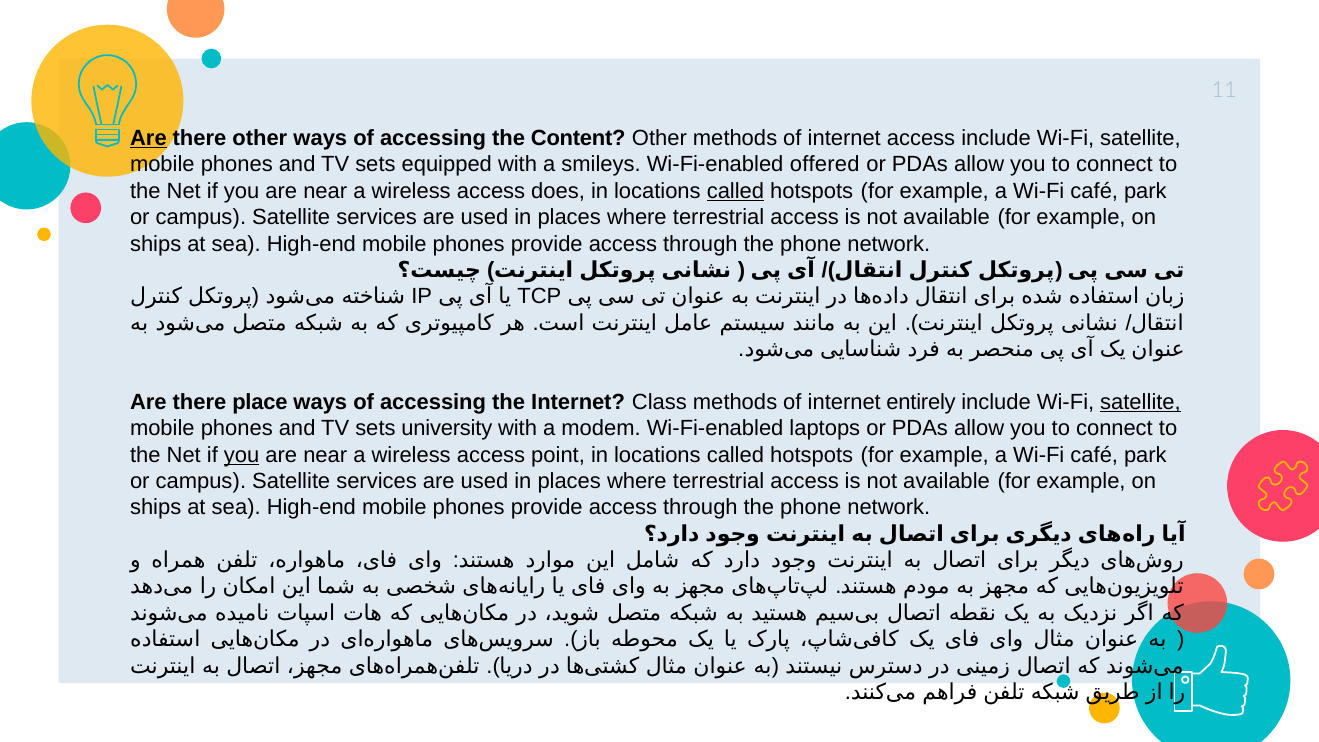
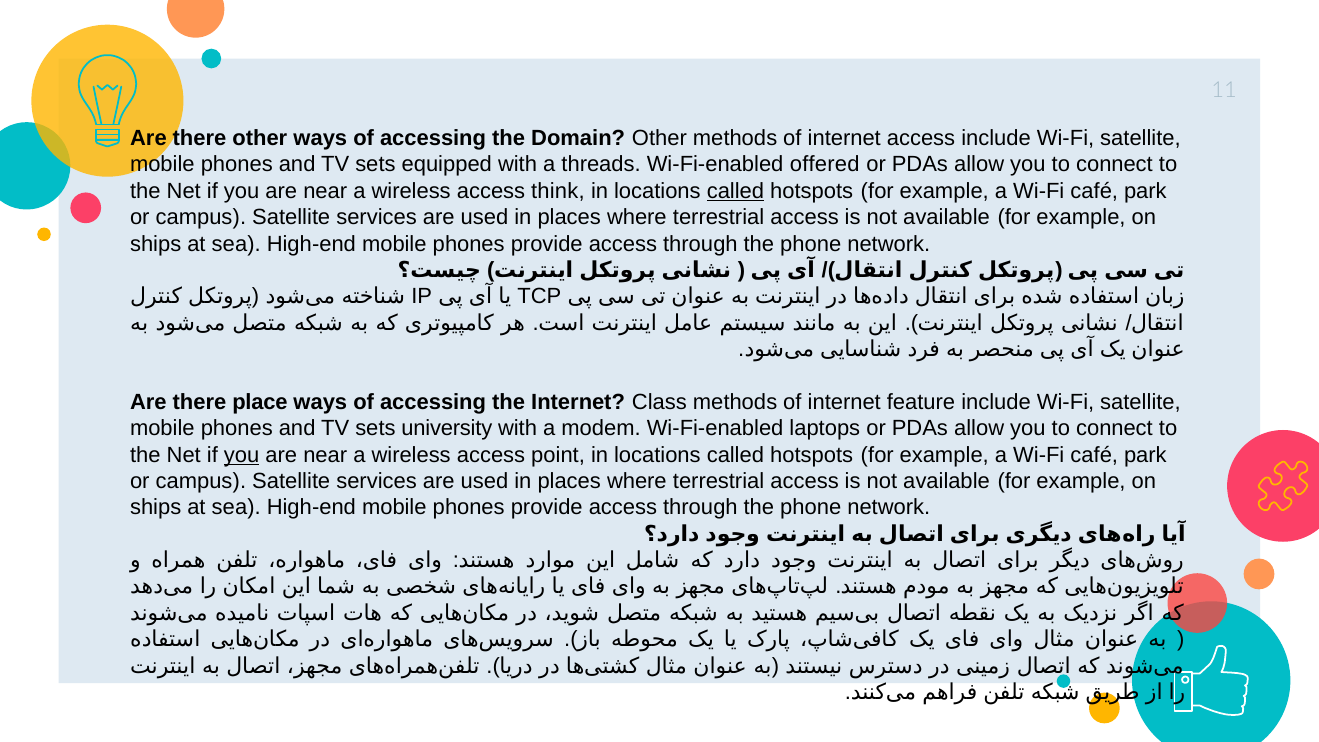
Are underline: present -> none (148, 138)
Content: Content -> Domain (578, 138)
smileys: smileys -> threads (601, 165)
does: does -> think (558, 191)
entirely: entirely -> feature (921, 402)
satellite underline: present -> none (1140, 402)
